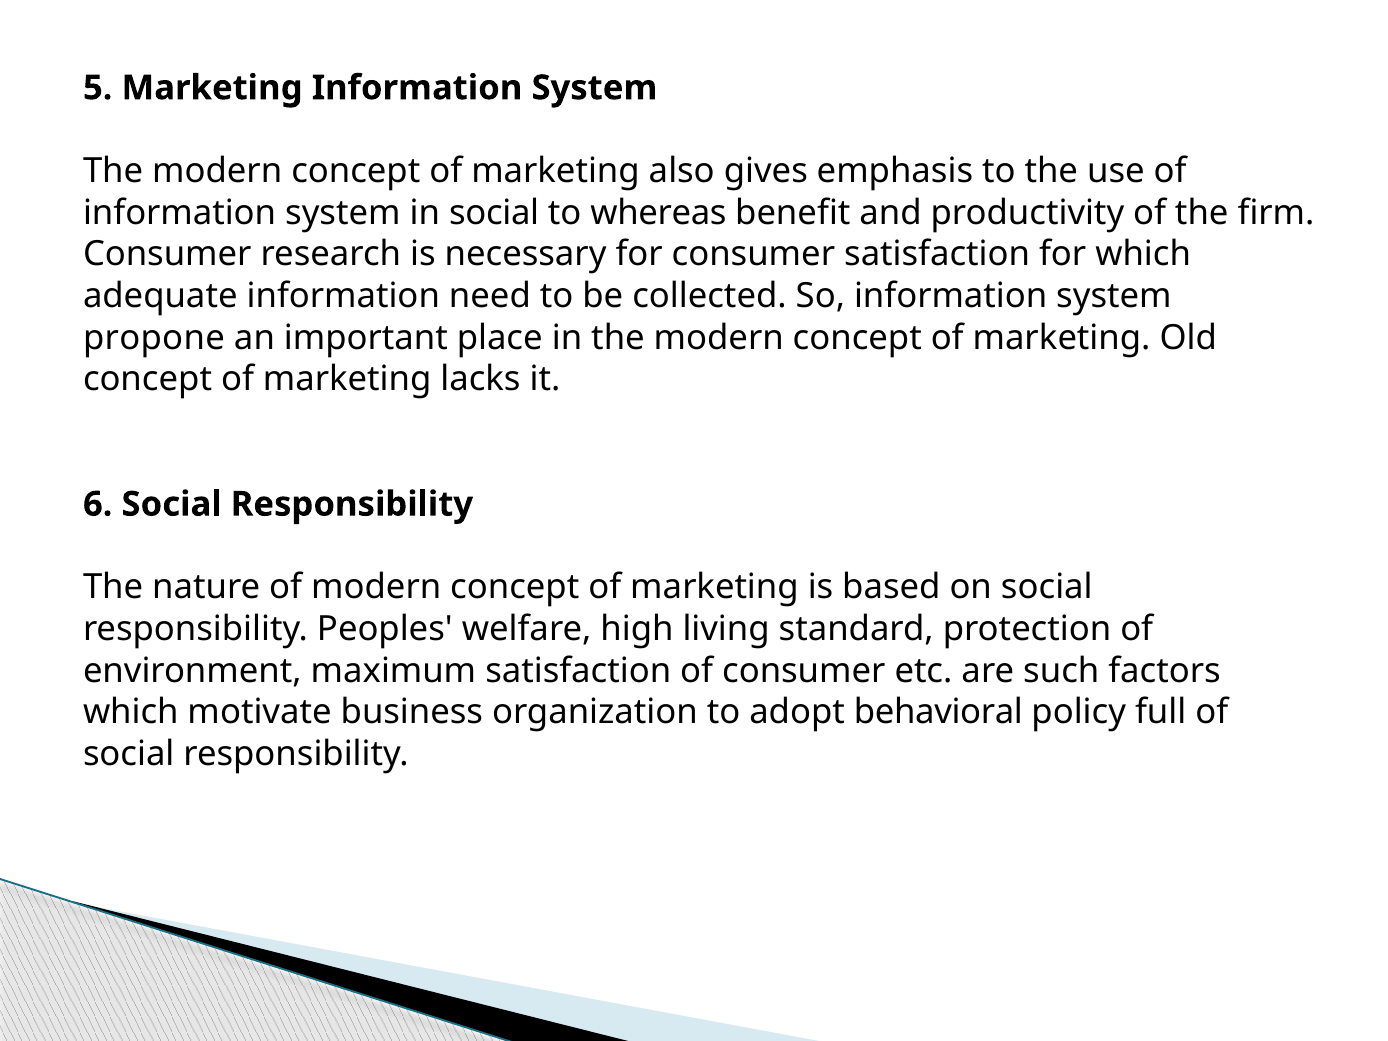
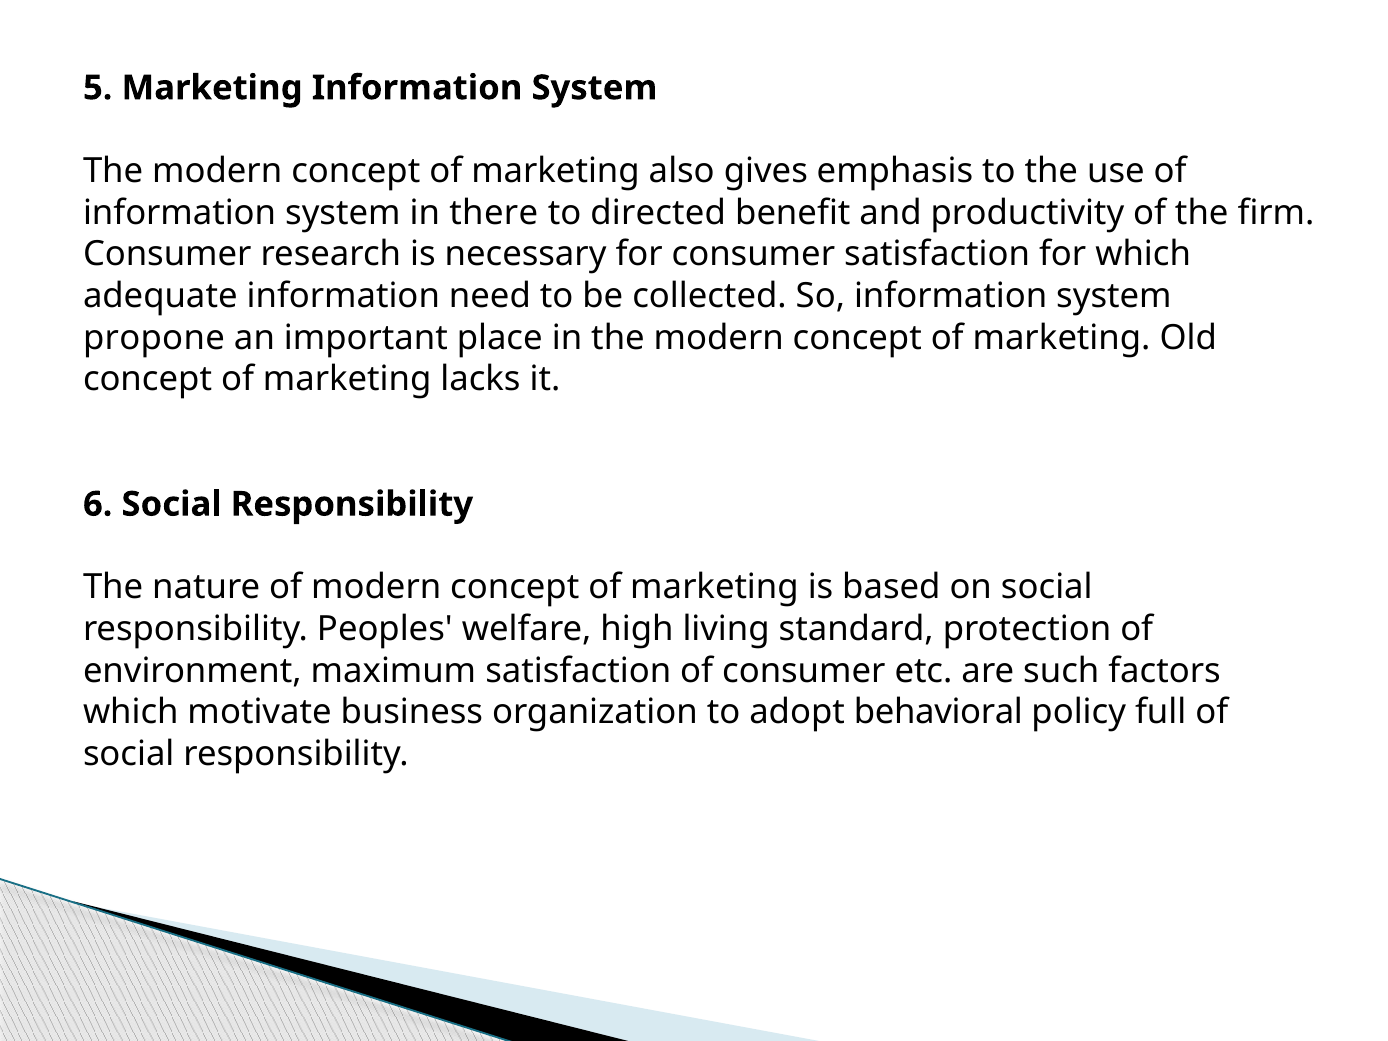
in social: social -> there (494, 213)
whereas: whereas -> directed (658, 213)
